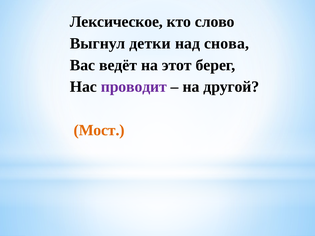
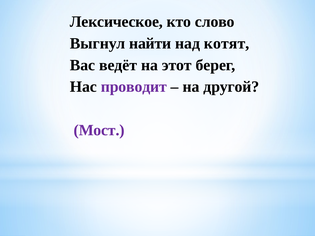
детки: детки -> найти (150, 43)
снова: снова -> котят (227, 43)
Мост colour: orange -> purple (99, 130)
